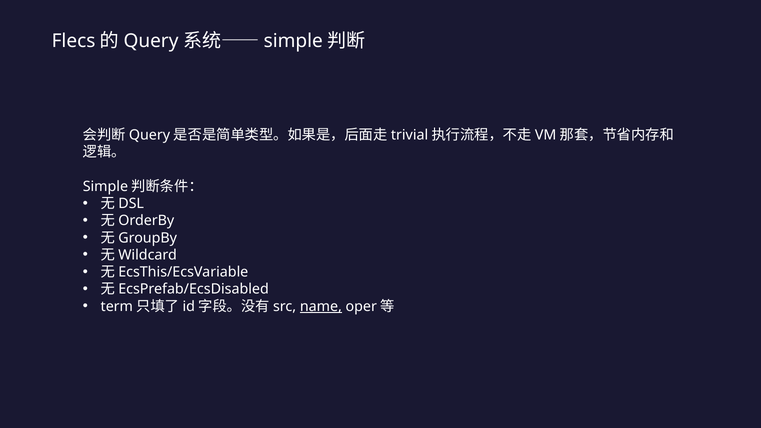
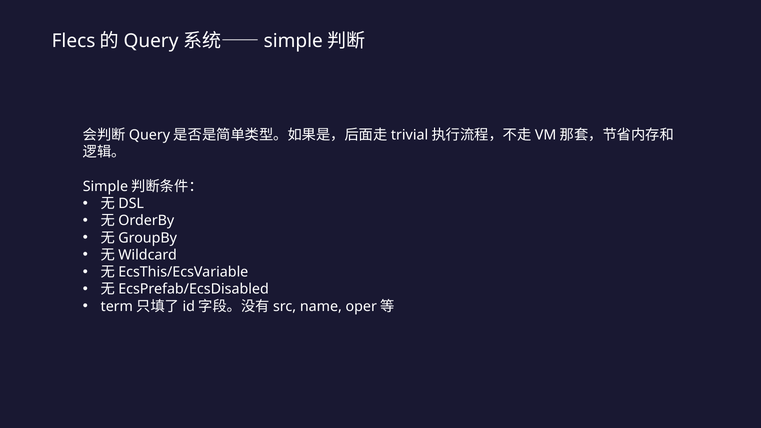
name underline: present -> none (321, 306)
